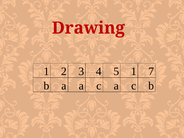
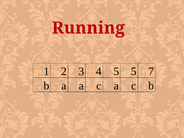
Drawing: Drawing -> Running (88, 28)
5 1: 1 -> 5 (134, 71)
